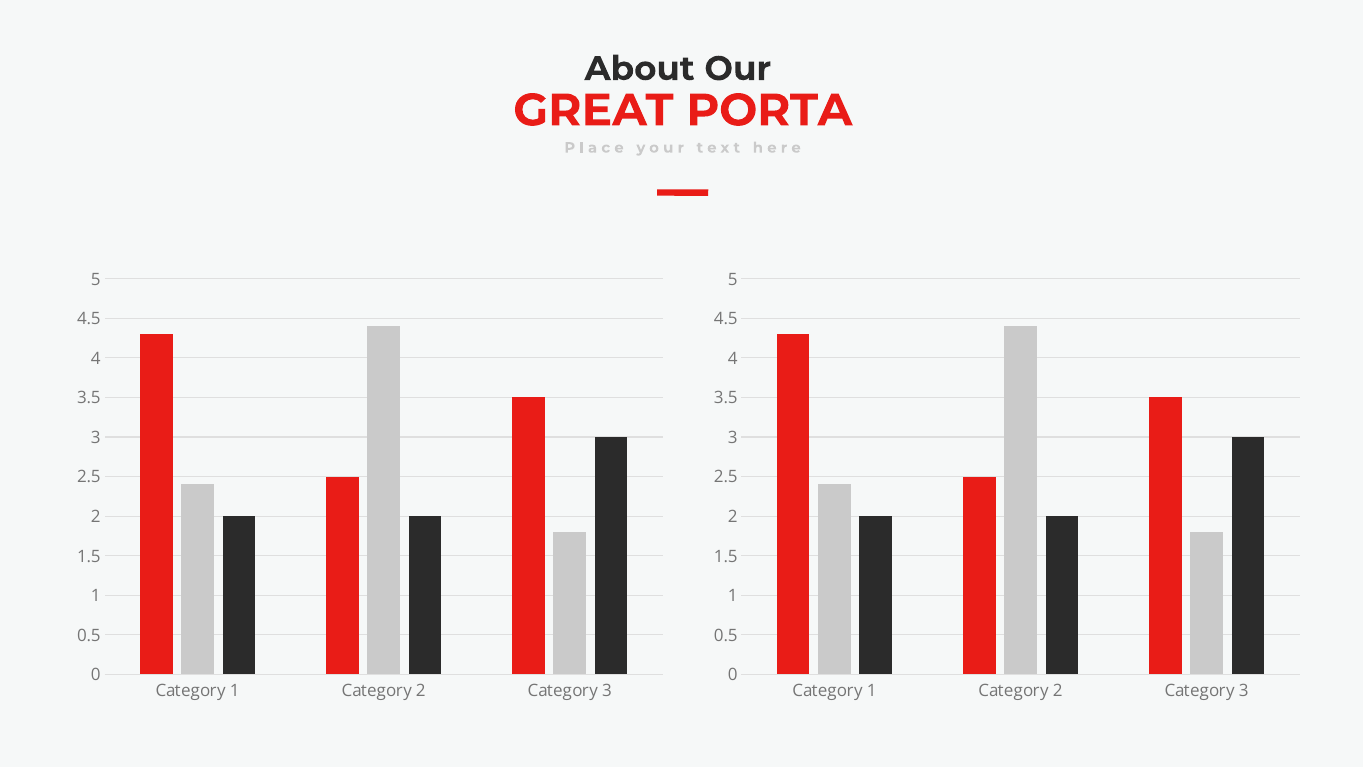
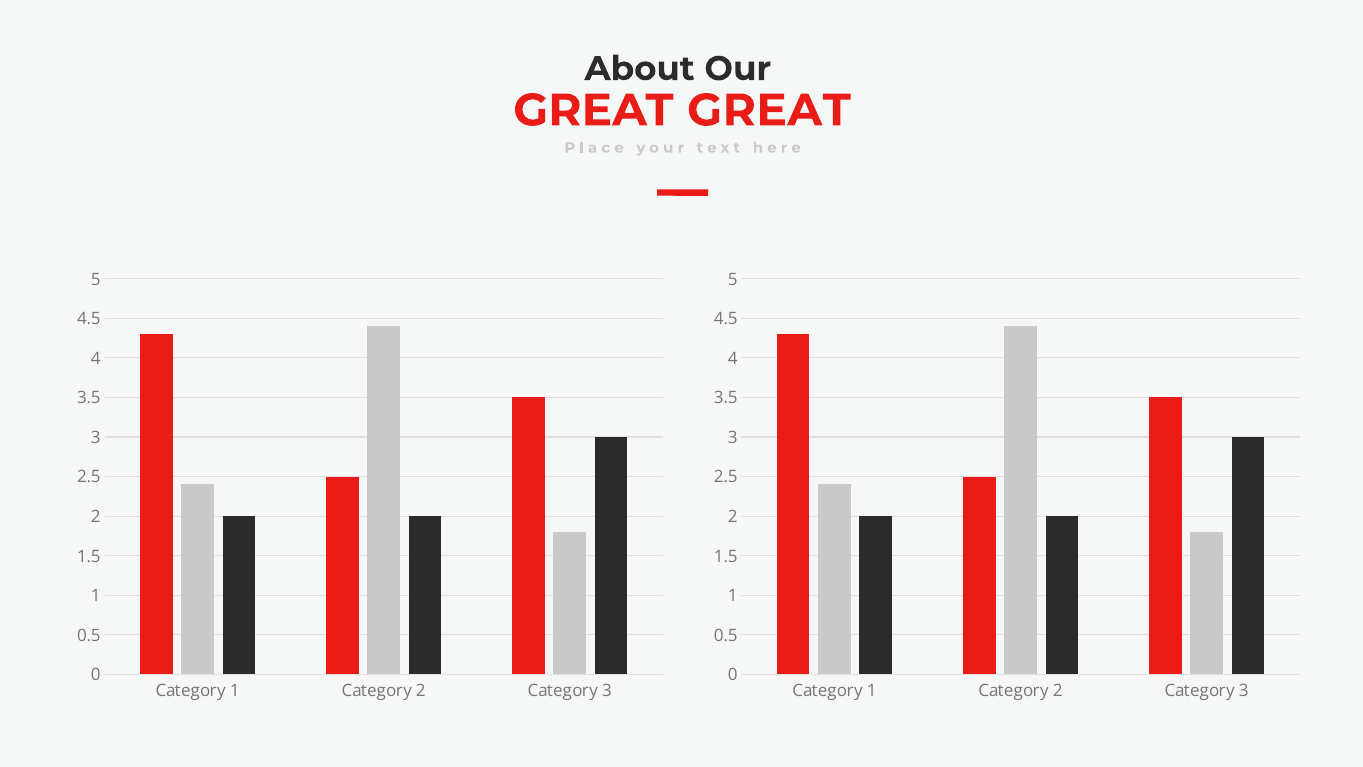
GREAT PORTA: PORTA -> GREAT (769, 110)
